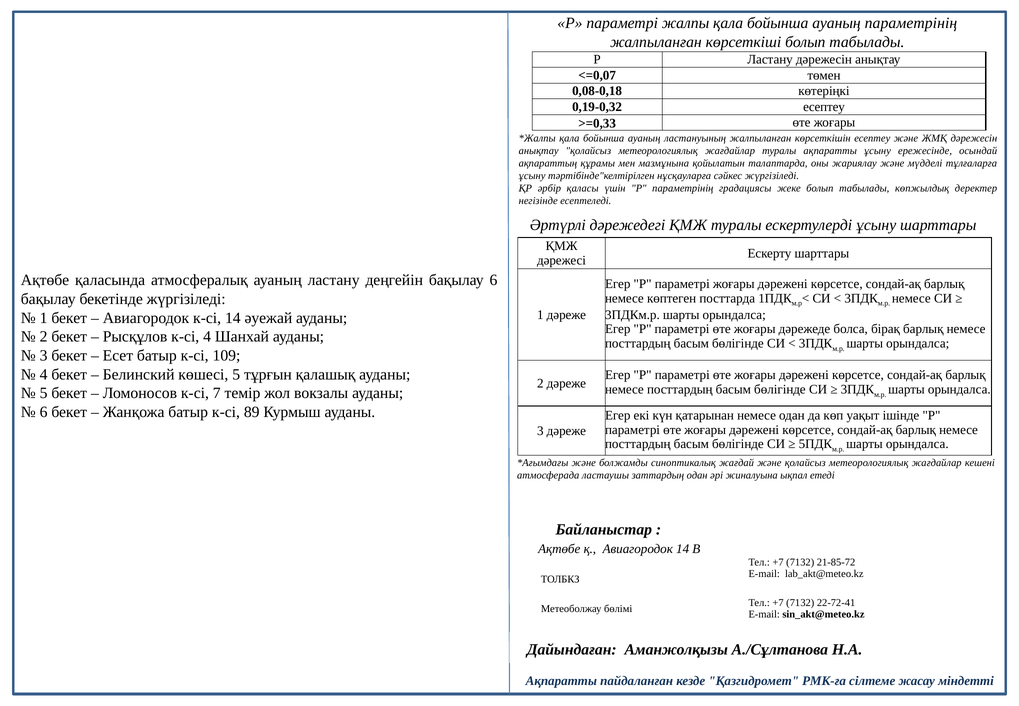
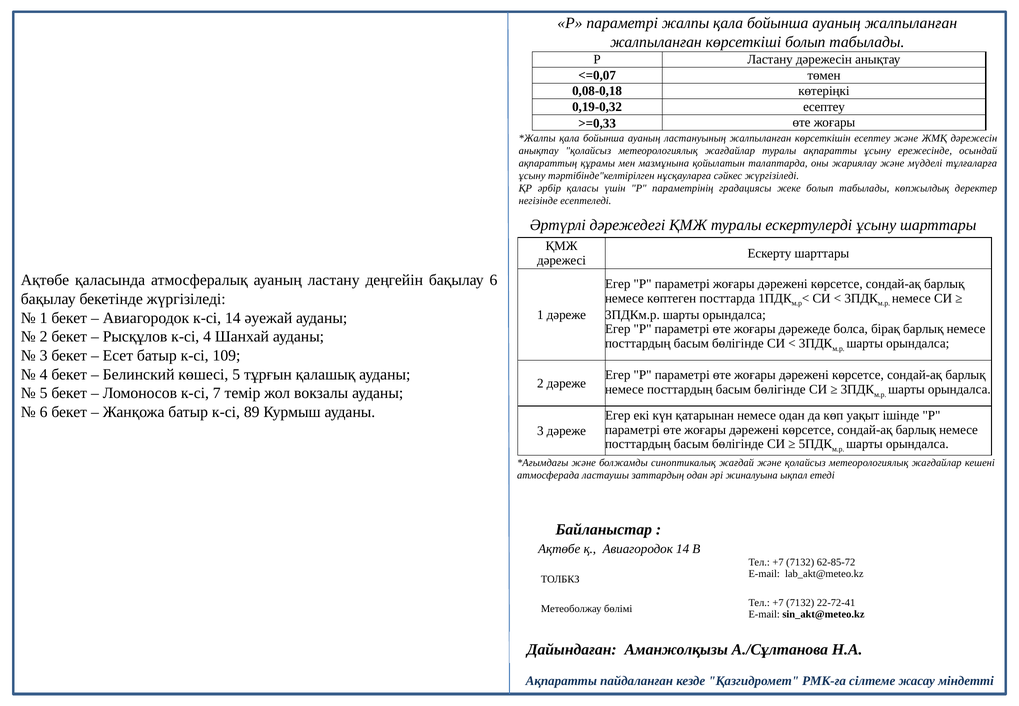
ауаның параметрінің: параметрінің -> жалпыланған (911, 23)
21-85-72: 21-85-72 -> 62-85-72 (836, 562)
